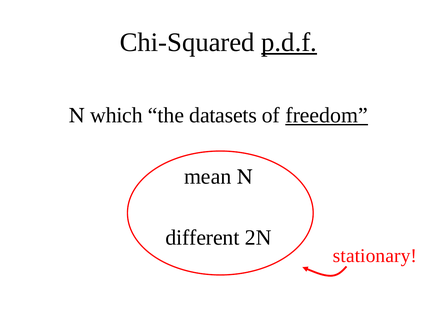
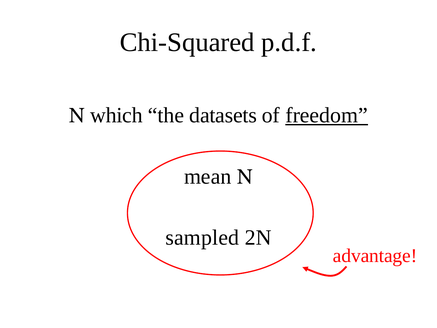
p.d.f underline: present -> none (289, 42)
different: different -> sampled (202, 238)
stationary: stationary -> advantage (375, 256)
